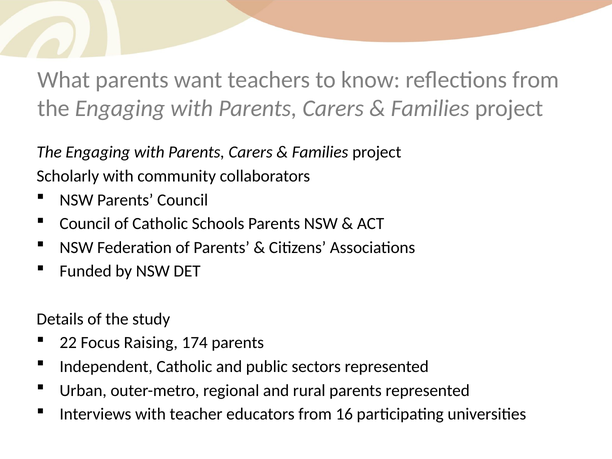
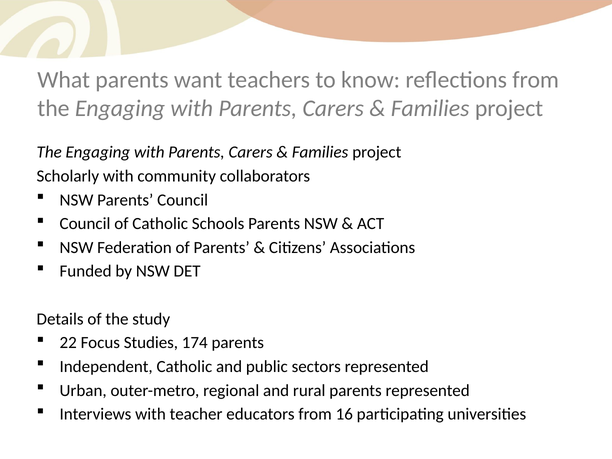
Raising: Raising -> Studies (151, 343)
